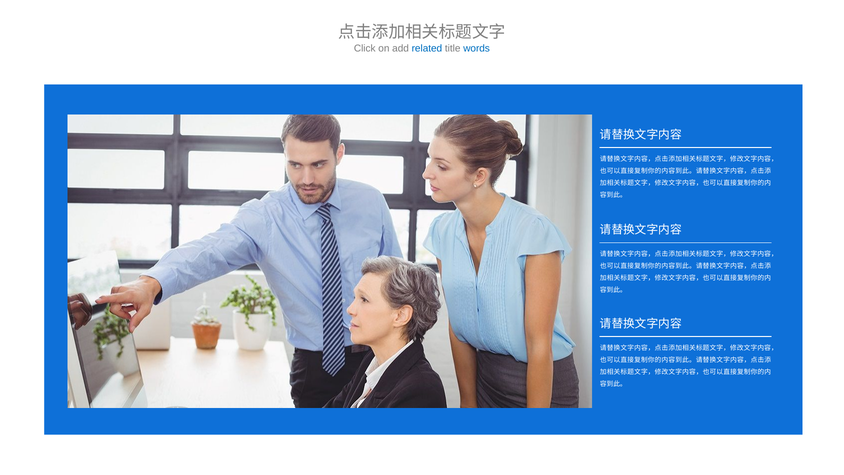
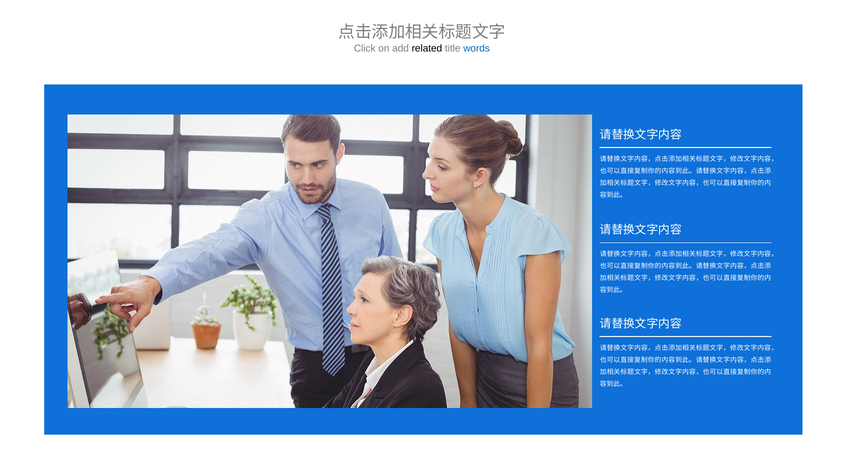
related colour: blue -> black (427, 48)
